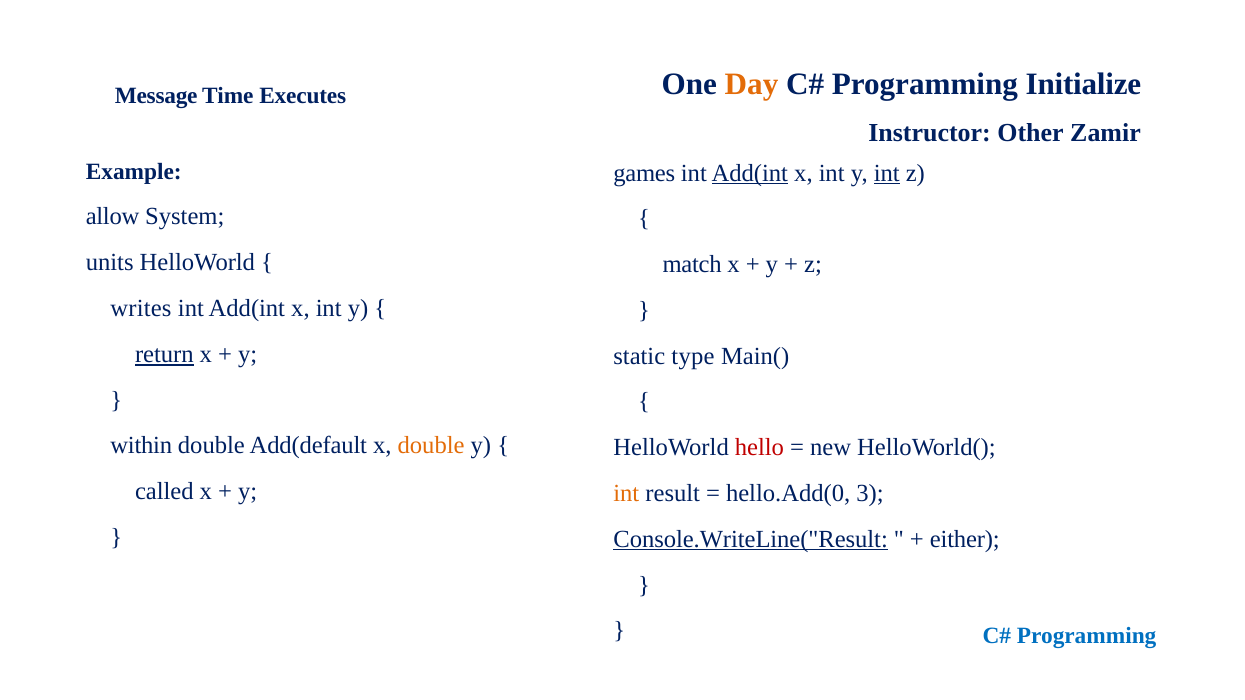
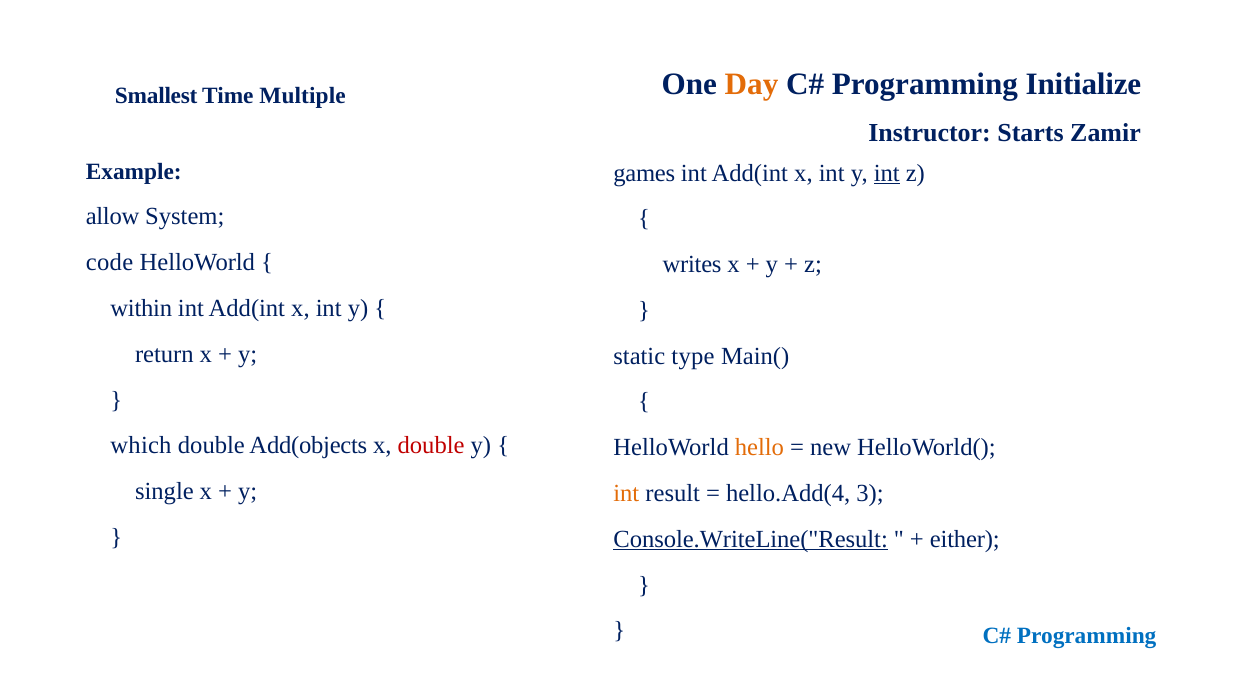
Message: Message -> Smallest (156, 95)
Executes: Executes -> Multiple (303, 95)
Other: Other -> Starts (1030, 133)
Add(int underline: present -> none (750, 173)
units: units -> code (110, 263)
match: match -> writes (692, 265)
writes: writes -> within (141, 309)
return underline: present -> none (164, 354)
within: within -> which (141, 446)
Add(default: Add(default -> Add(objects (308, 446)
double colour: orange -> red (431, 446)
hello colour: red -> orange (759, 448)
called: called -> single (164, 492)
hello.Add(0: hello.Add(0 -> hello.Add(4 (788, 494)
